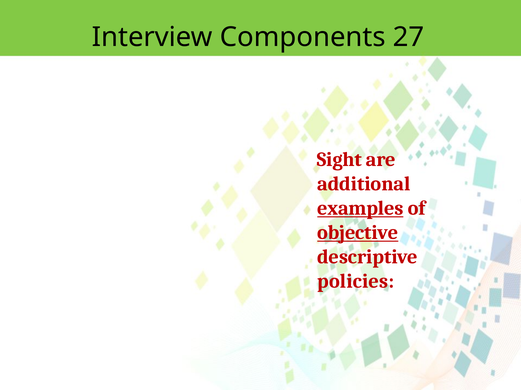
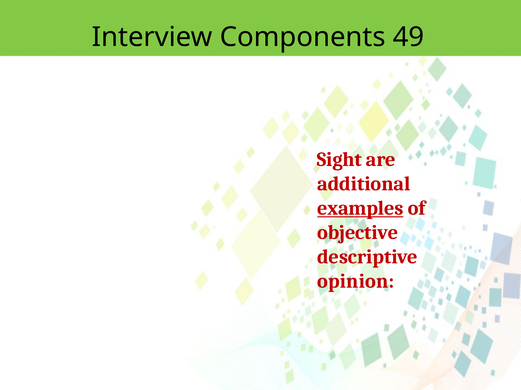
27: 27 -> 49 (408, 37)
objective underline: present -> none (358, 233)
policies: policies -> opinion (356, 282)
